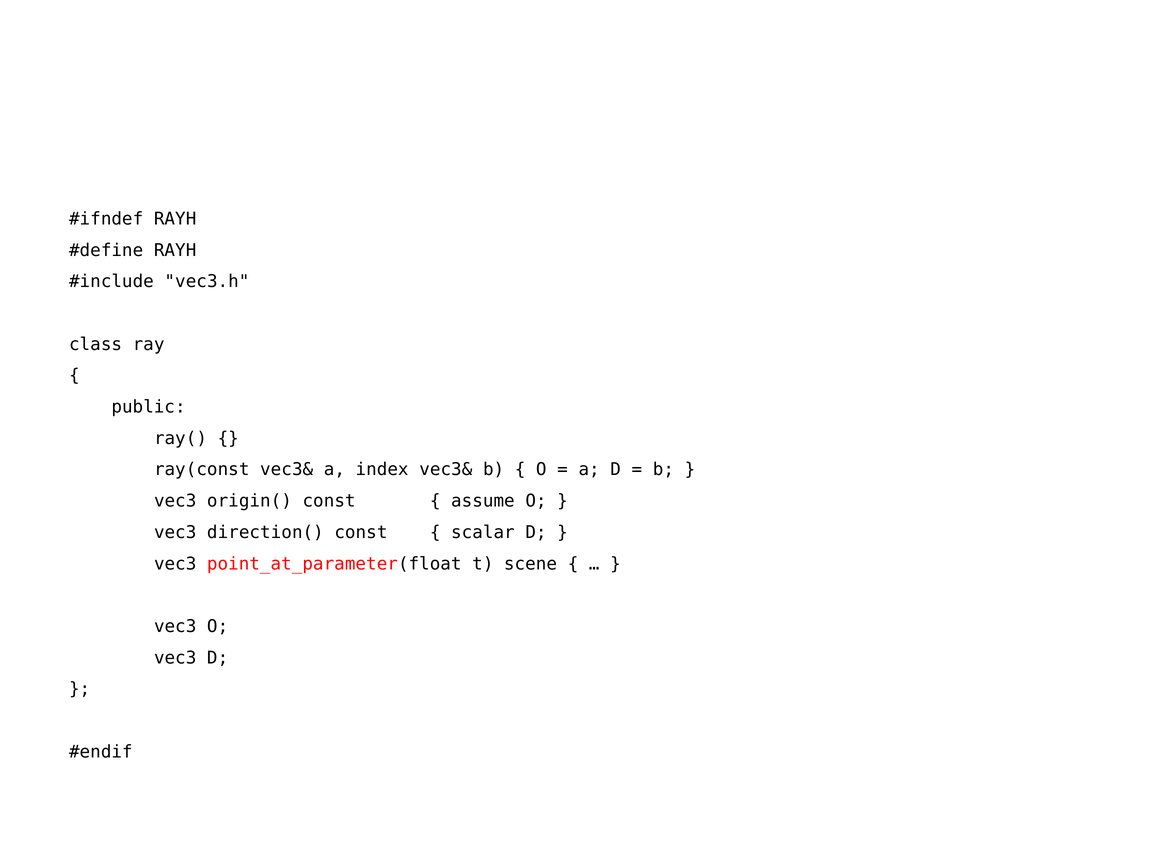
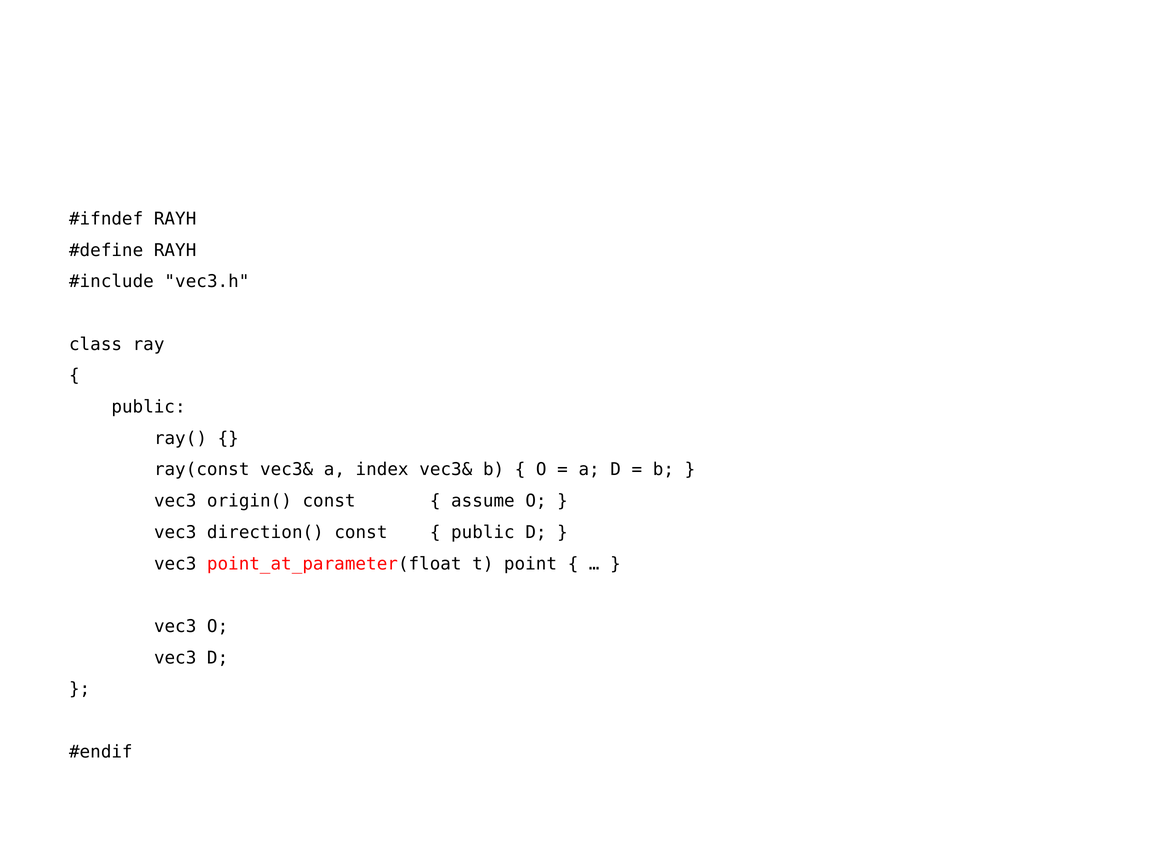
scalar: scalar -> public (483, 533)
scene: scene -> point (531, 564)
